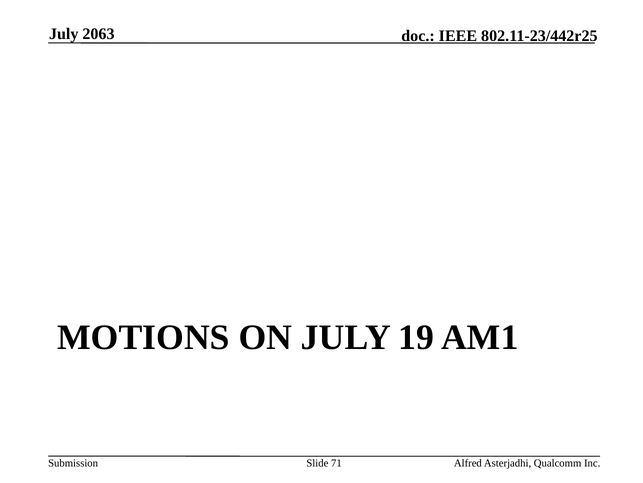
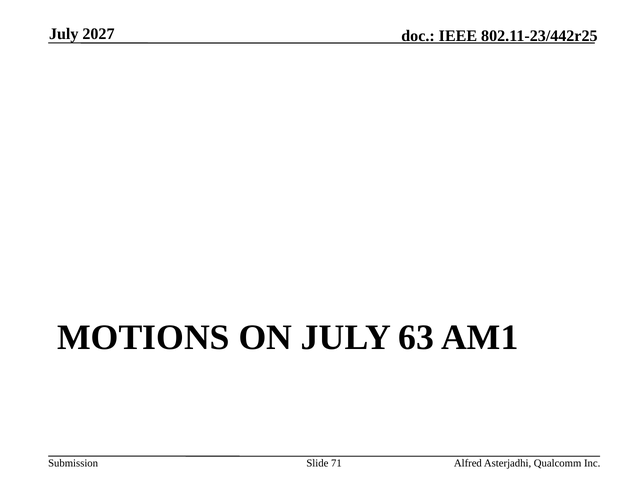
2063: 2063 -> 2027 (98, 34)
19: 19 -> 63 (416, 337)
